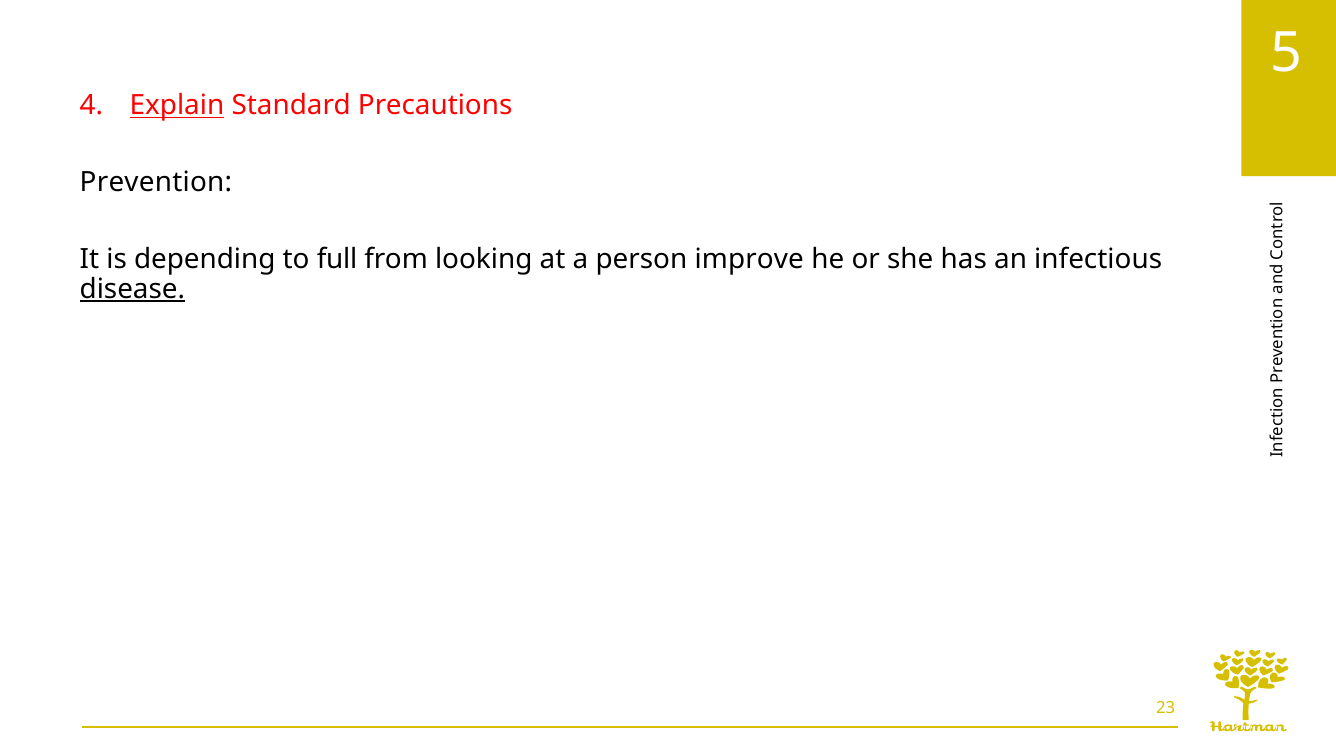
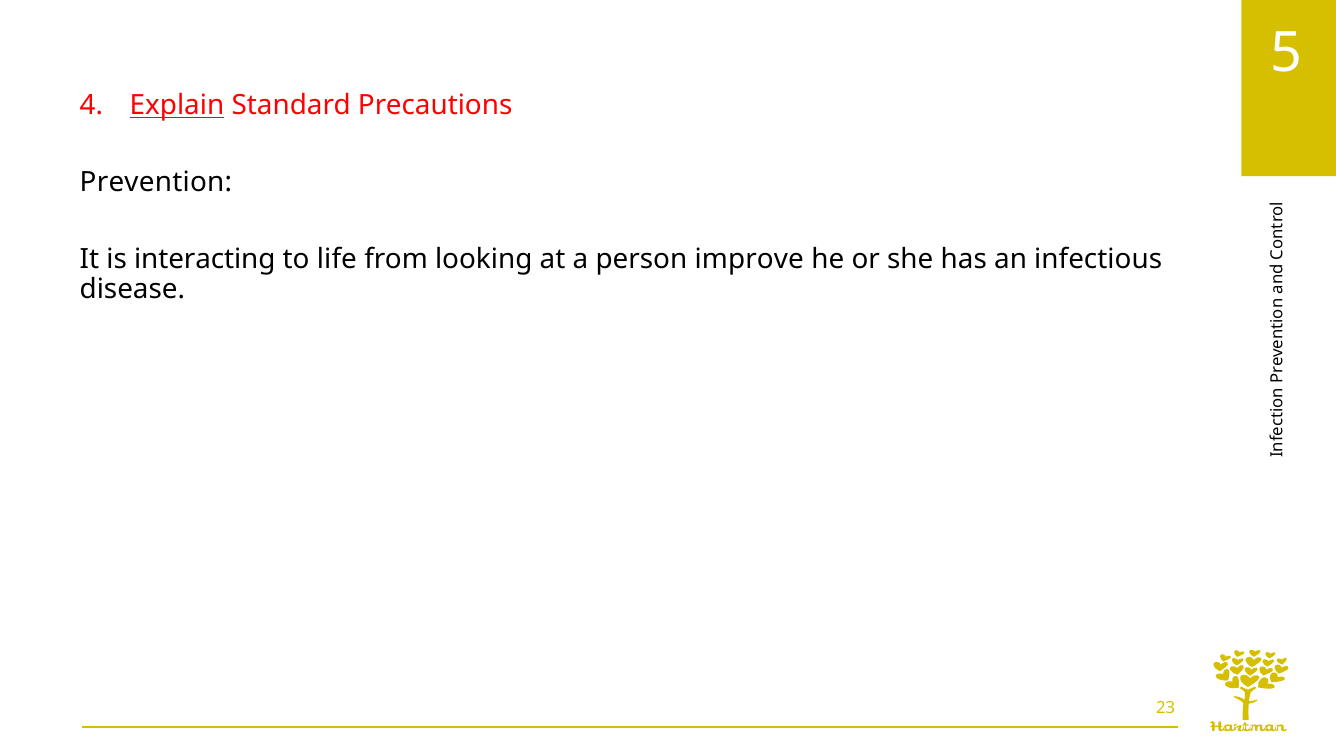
depending: depending -> interacting (205, 259)
full: full -> life (337, 259)
disease underline: present -> none (132, 289)
